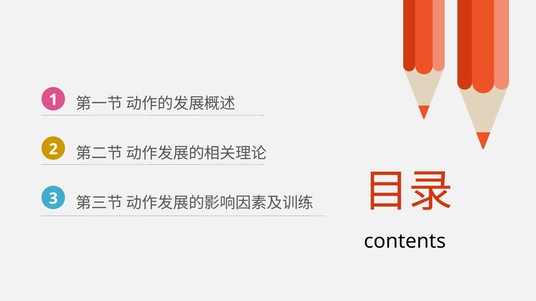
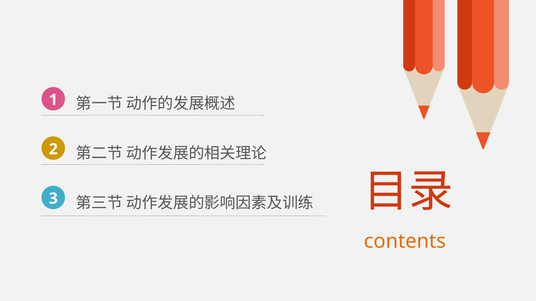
contents colour: black -> orange (405, 241)
